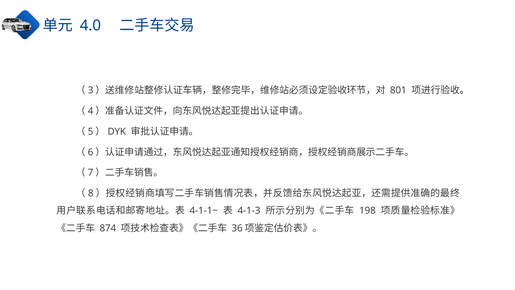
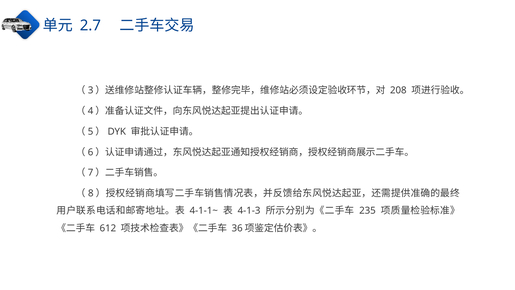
4.0: 4.0 -> 2.7 (90, 26)
801: 801 -> 208 (398, 90)
198: 198 -> 235 (367, 211)
874: 874 -> 612 (108, 228)
